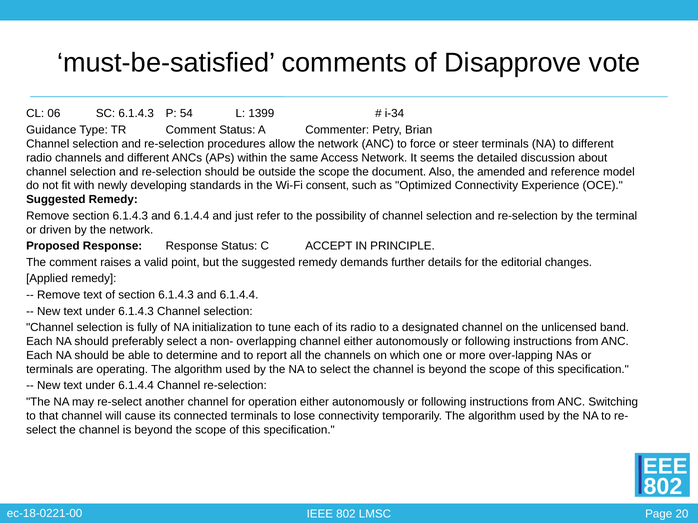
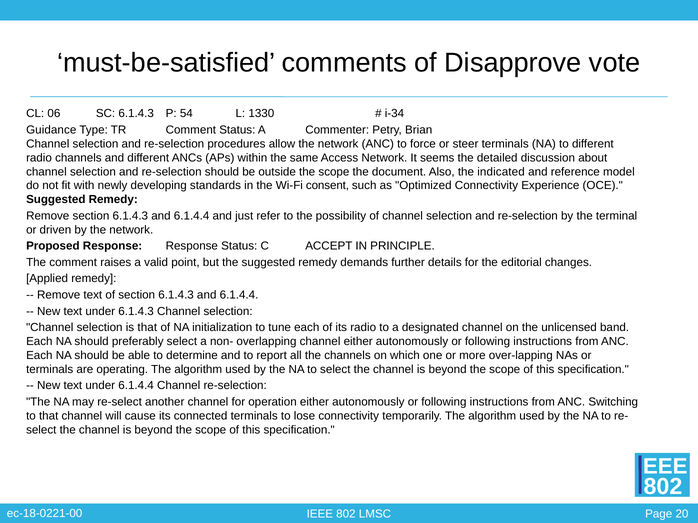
1399: 1399 -> 1330 (261, 114)
amended: amended -> indicated (501, 172)
is fully: fully -> that (147, 328)
